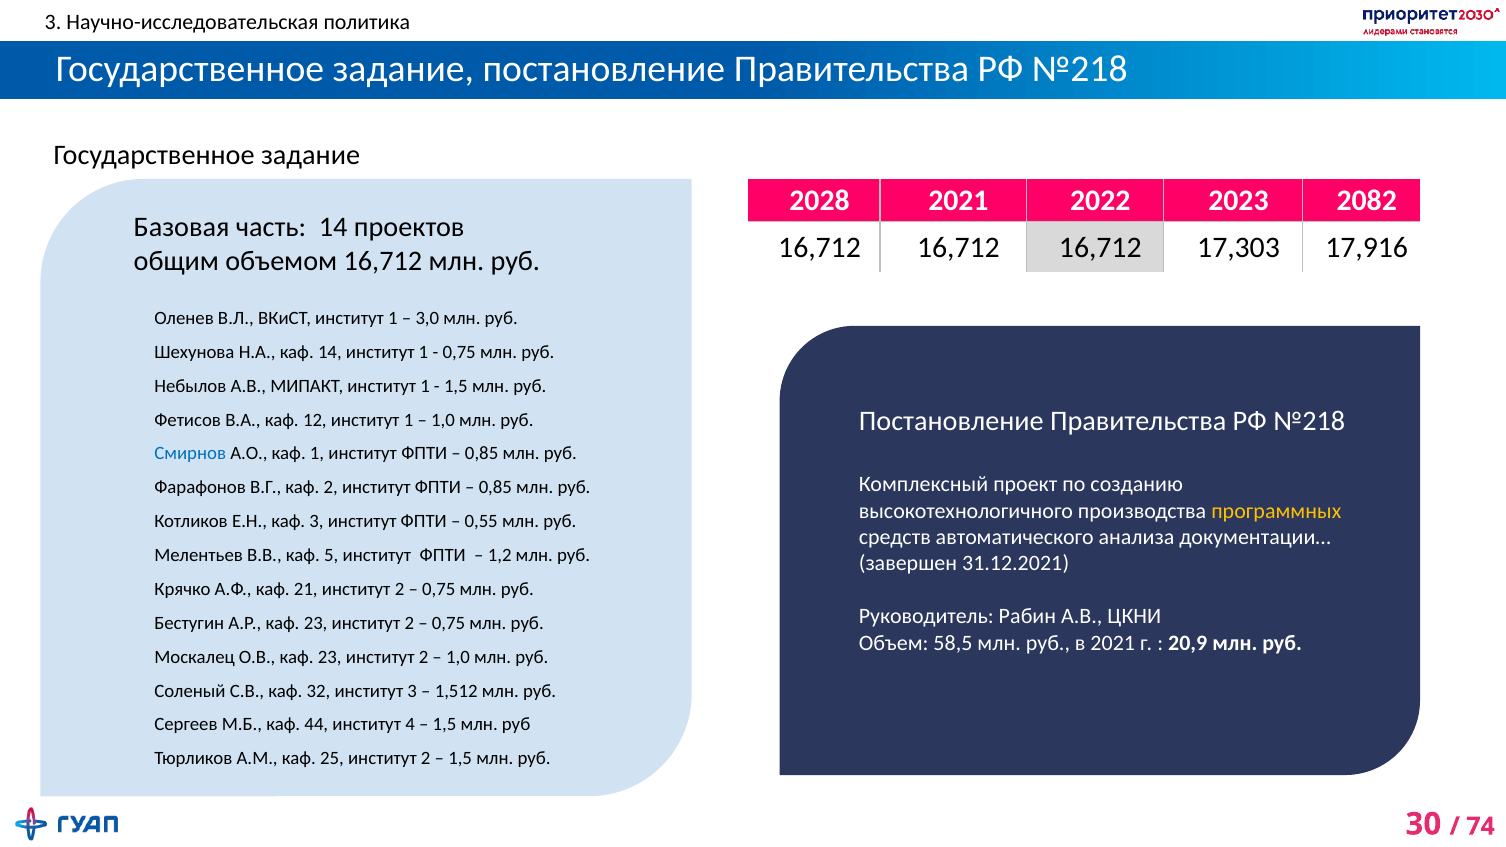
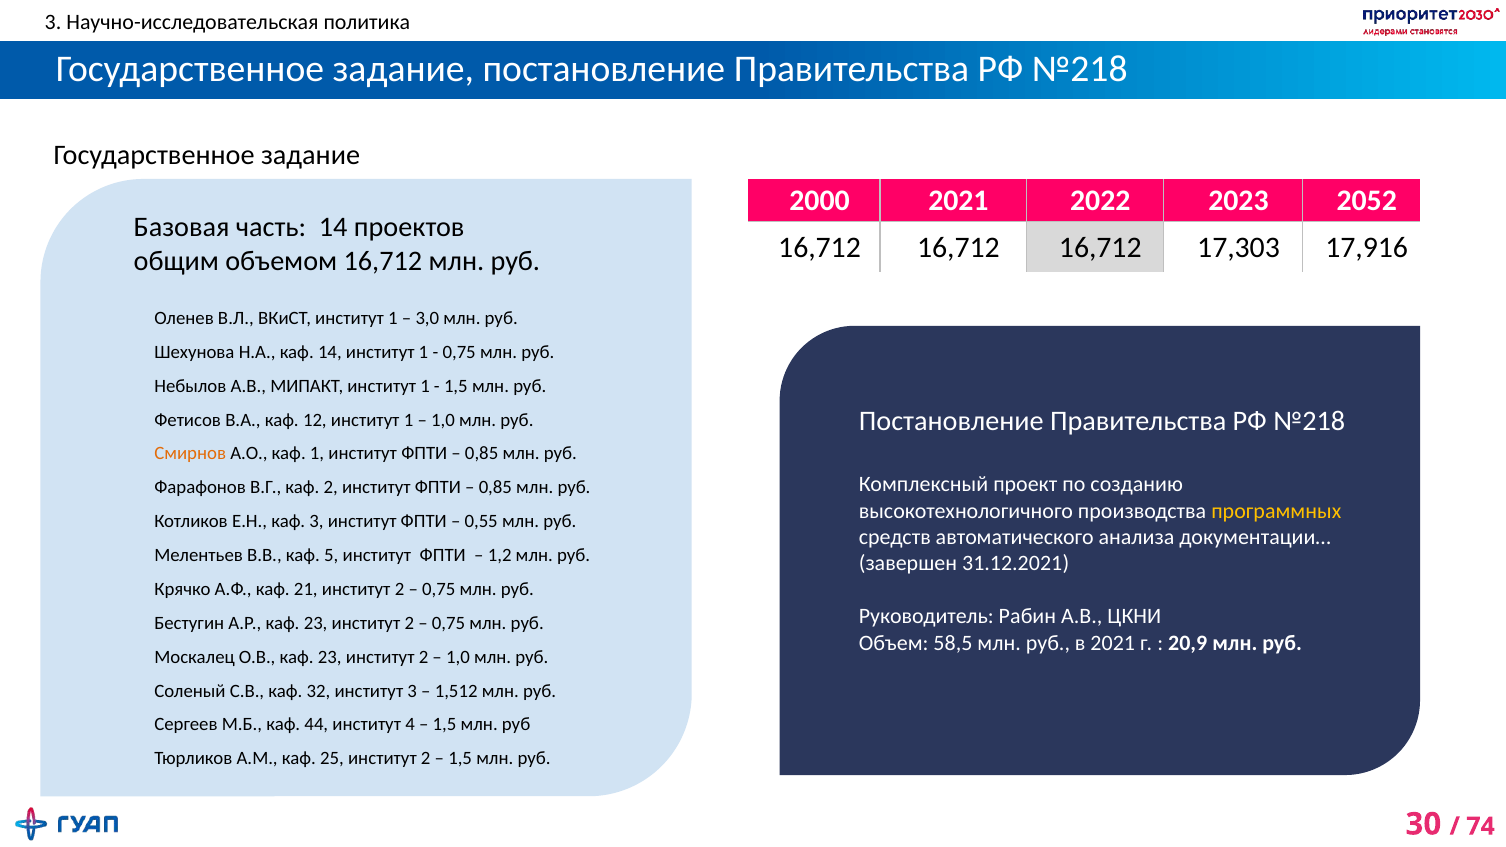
2028: 2028 -> 2000 (820, 201)
2082: 2082 -> 2052 (1367, 201)
Смирнов colour: blue -> orange (190, 454)
